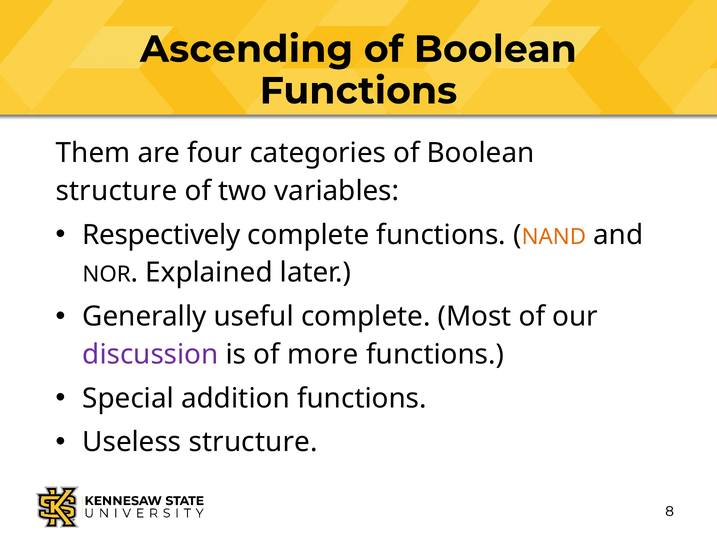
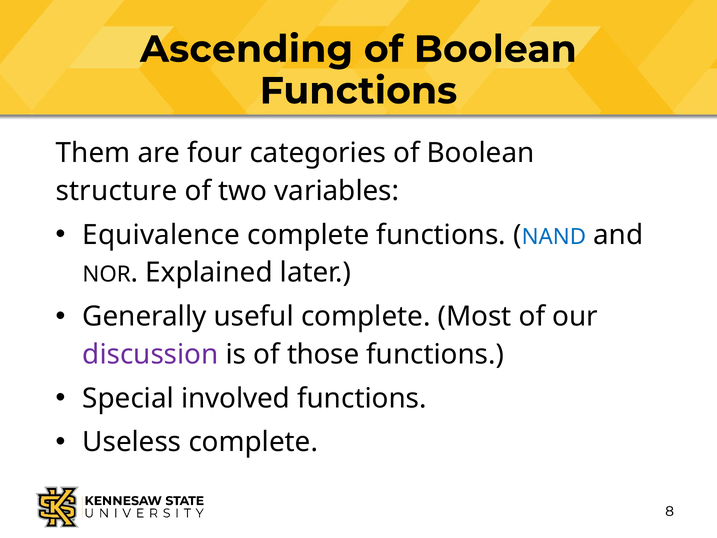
Respectively: Respectively -> Equivalence (161, 235)
NAND colour: orange -> blue (554, 237)
more: more -> those (323, 354)
addition: addition -> involved (236, 398)
Useless structure: structure -> complete (253, 442)
